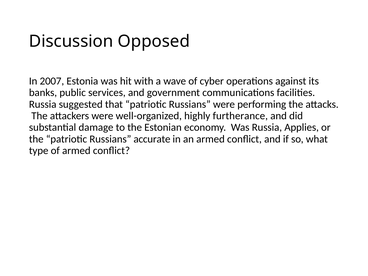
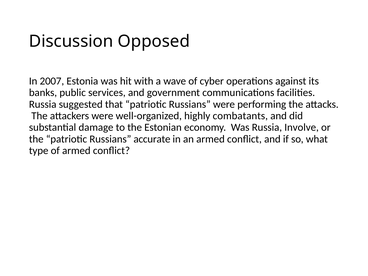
furtherance: furtherance -> combatants (240, 116)
Applies: Applies -> Involve (302, 127)
